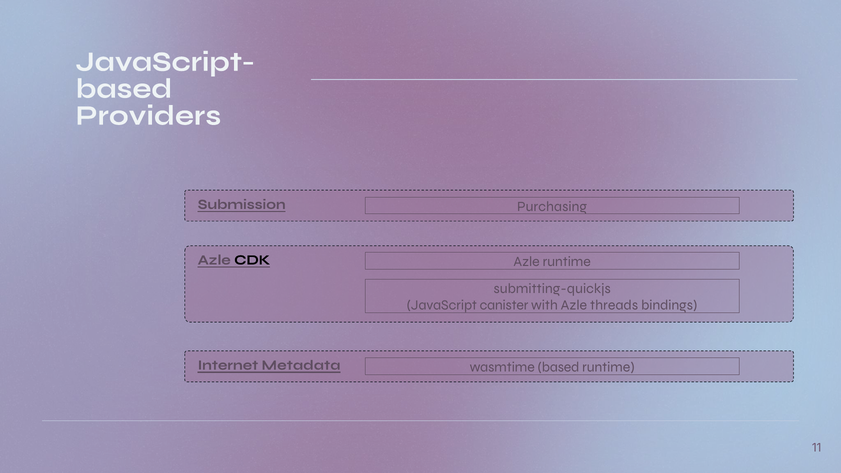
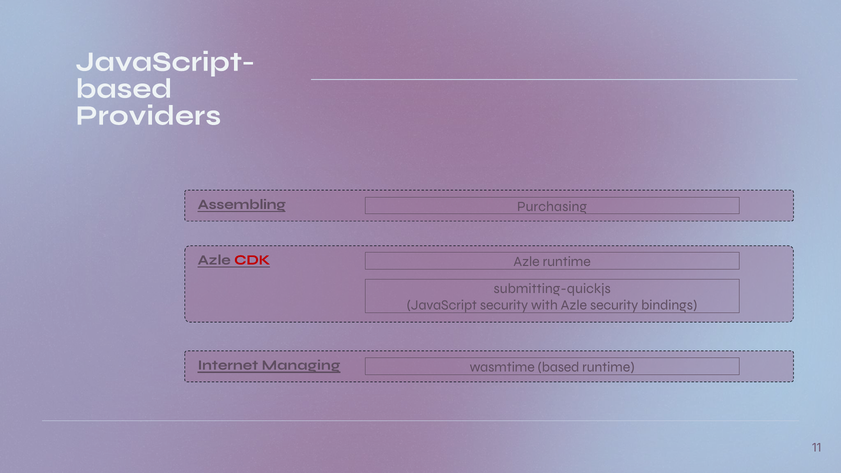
Submission: Submission -> Assembling (242, 204)
CDK colour: black -> red (252, 260)
JavaScript canister: canister -> security (504, 305)
Azle threads: threads -> security (614, 305)
Metadata: Metadata -> Managing (301, 365)
